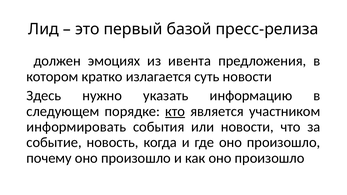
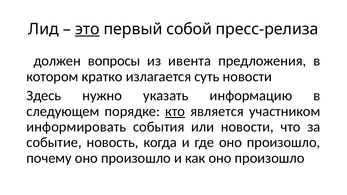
это underline: none -> present (87, 29)
базой: базой -> собой (189, 29)
эмоциях: эмоциях -> вопросы (114, 61)
